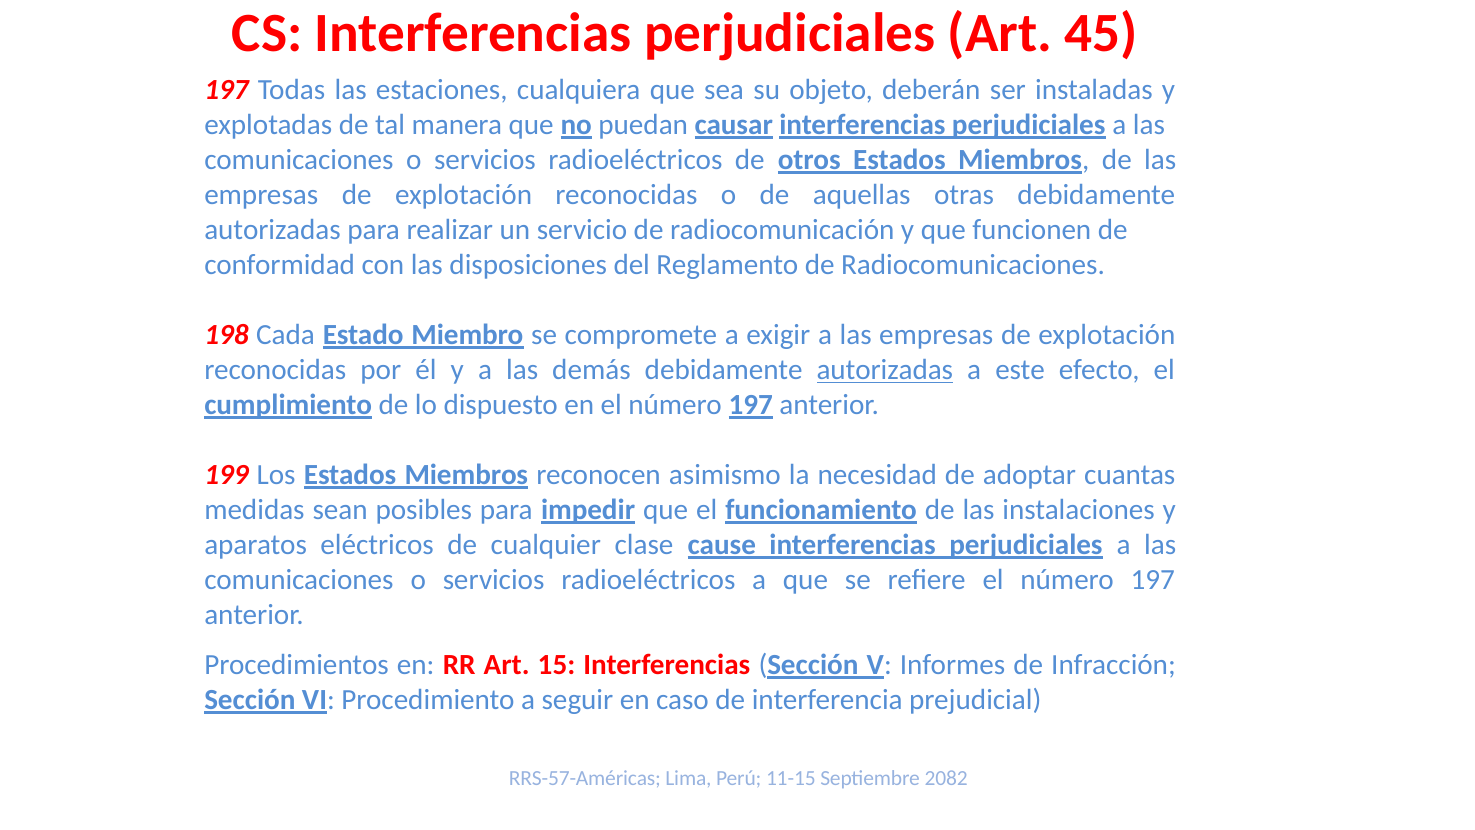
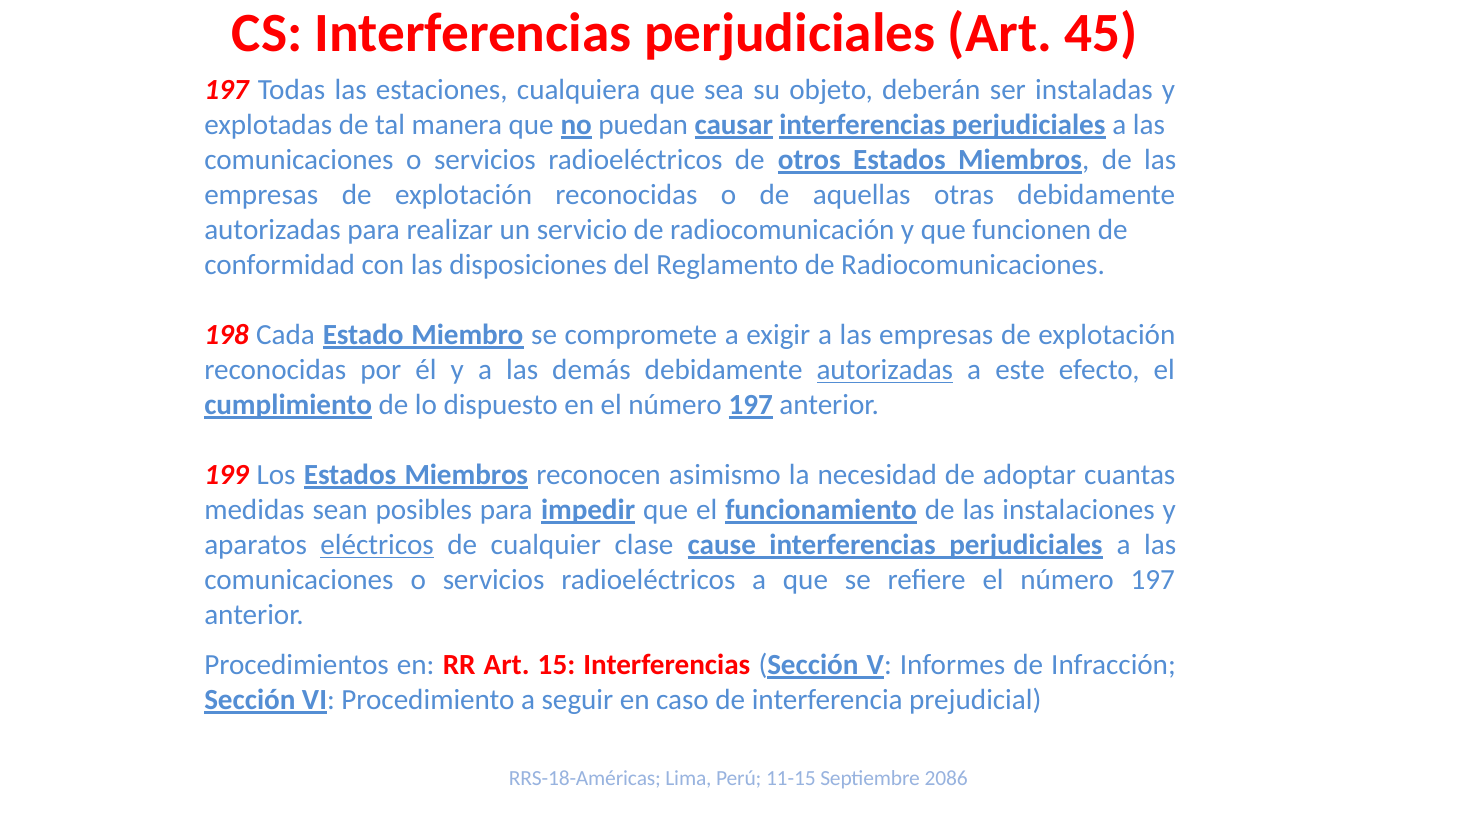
eléctricos underline: none -> present (377, 545)
RRS-57-Américas: RRS-57-Américas -> RRS-18-Américas (585, 778)
2082: 2082 -> 2086 (946, 778)
